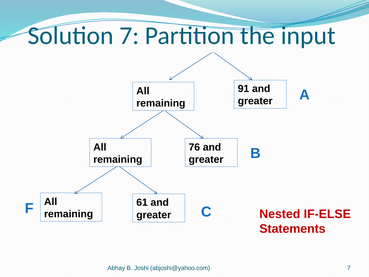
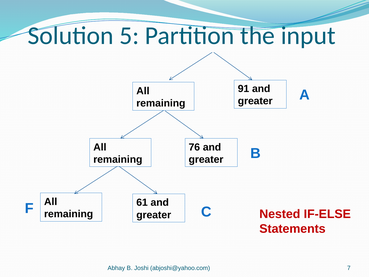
Solution 7: 7 -> 5 (129, 36)
